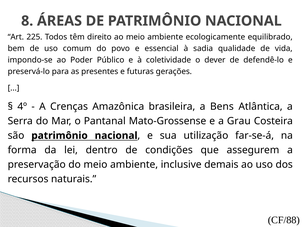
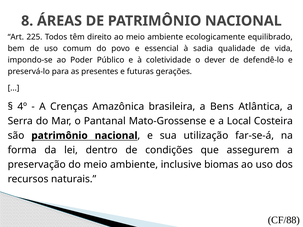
Grau: Grau -> Local (239, 121)
demais: demais -> biomas (221, 165)
